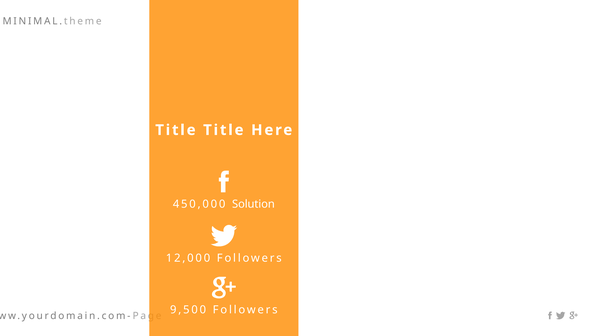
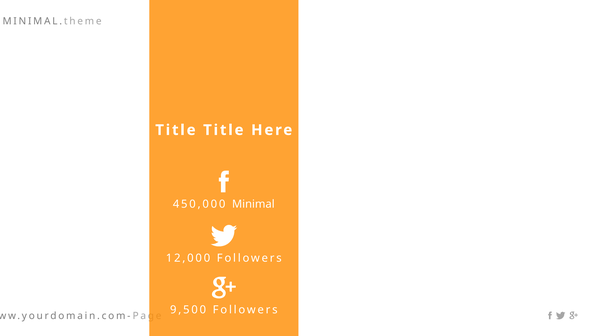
Solution: Solution -> Minimal (253, 204)
